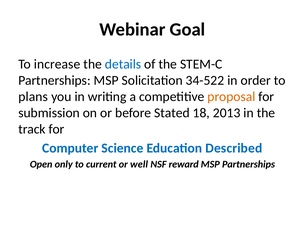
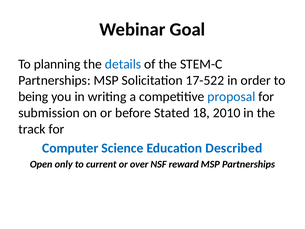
increase: increase -> planning (57, 64)
34-522: 34-522 -> 17-522 (205, 80)
plans: plans -> being (33, 97)
proposal colour: orange -> blue (231, 97)
2013: 2013 -> 2010 (227, 113)
well: well -> over (139, 164)
